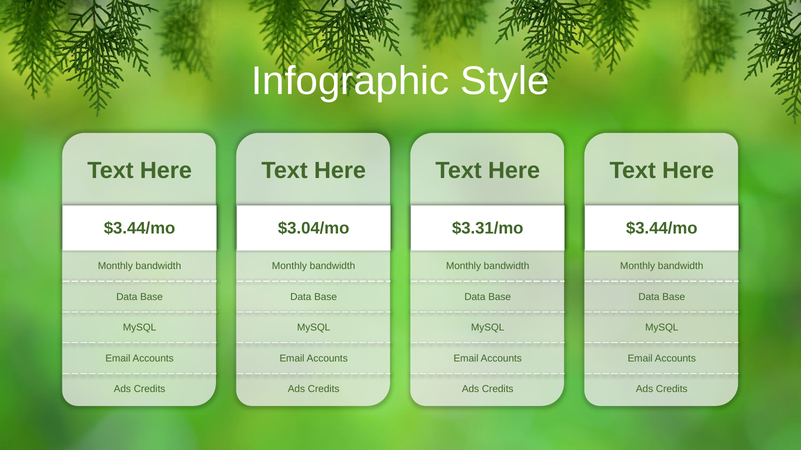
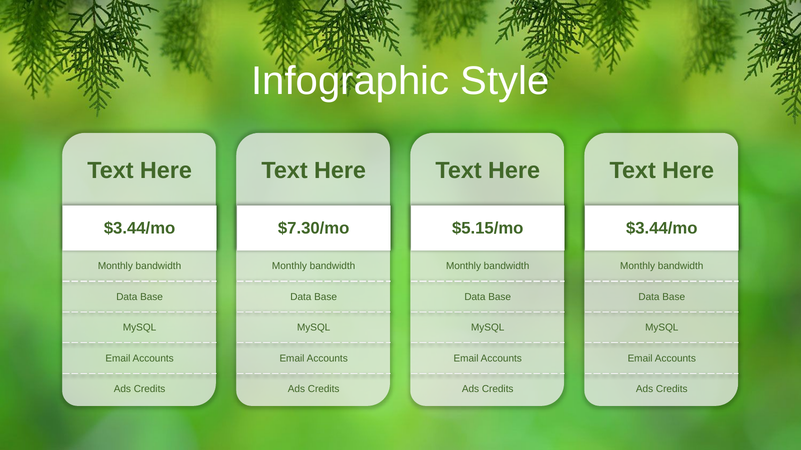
$3.04/mo: $3.04/mo -> $7.30/mo (314, 229)
$3.31/mo: $3.31/mo -> $5.15/mo (488, 229)
